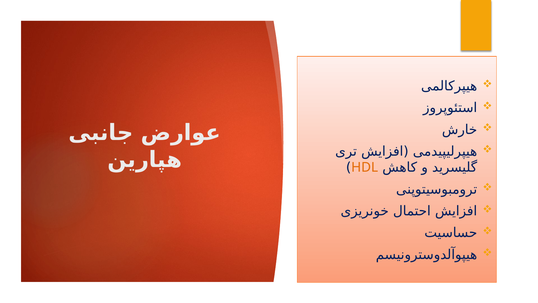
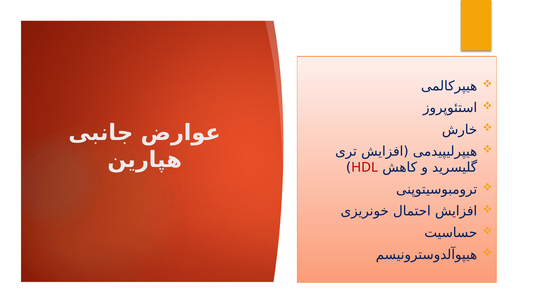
HDL colour: orange -> red (365, 167)
